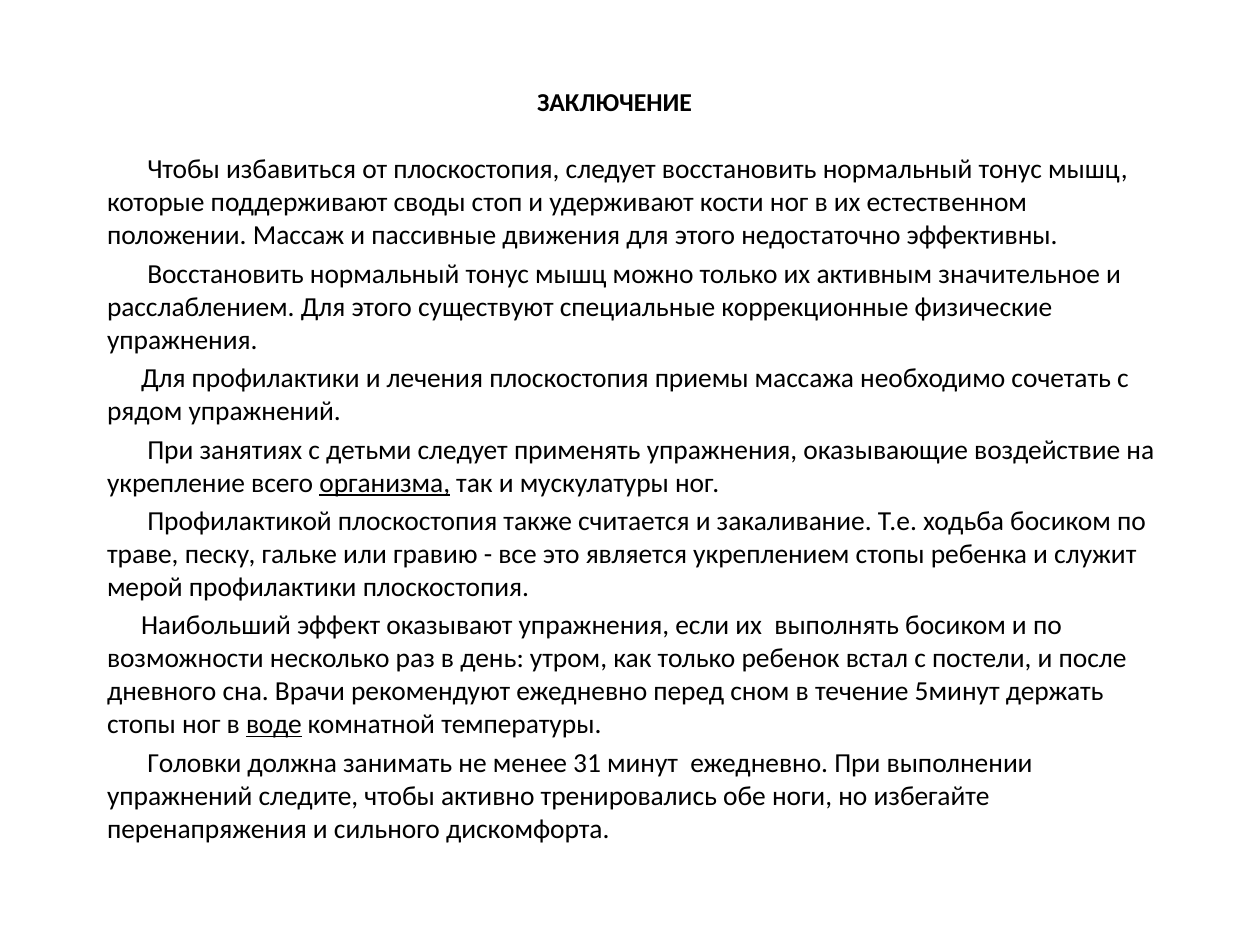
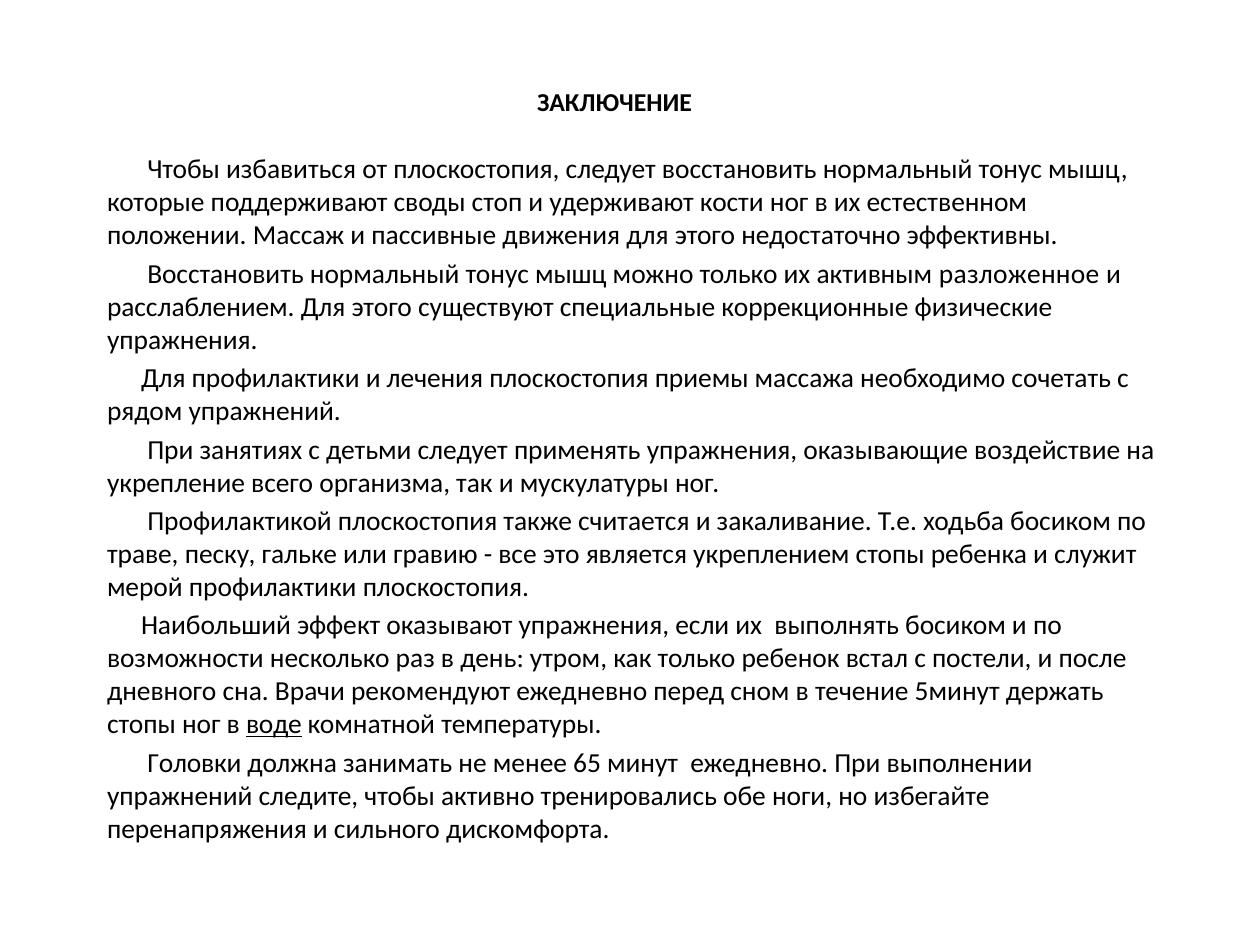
значительное: значительное -> разложенное (1019, 274)
организма underline: present -> none (385, 483)
31: 31 -> 65 (587, 763)
